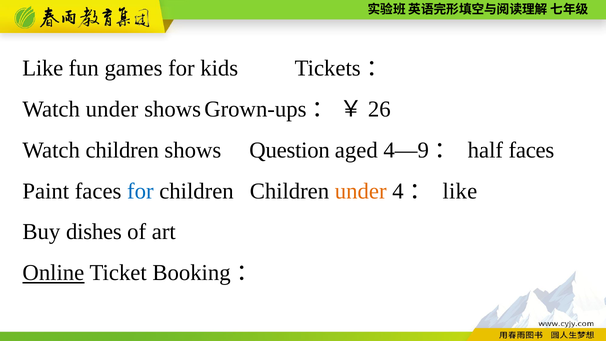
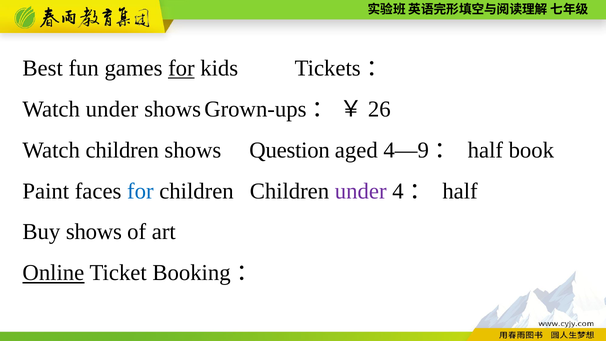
Like: Like -> Best (43, 68)
for underline: none -> present (181, 68)
half faces: faces -> book (531, 150)
under colour: orange -> purple (361, 191)
like: like -> half (460, 191)
Buy dishes: dishes -> shows (94, 232)
